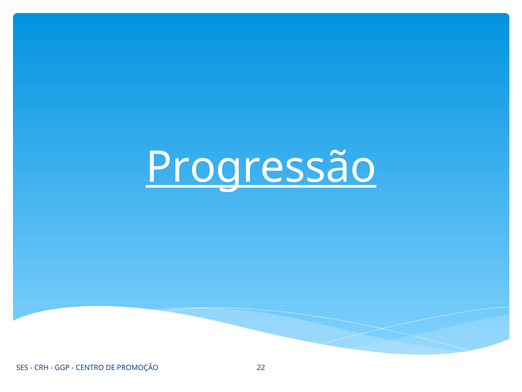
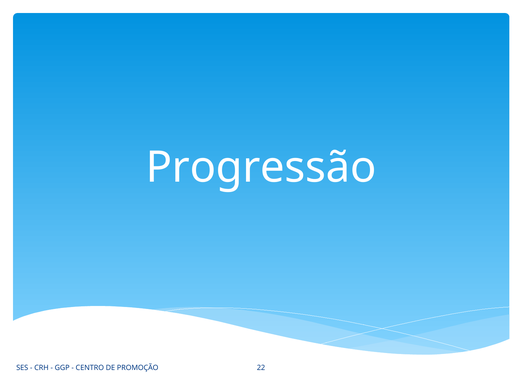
Progressão underline: present -> none (261, 167)
